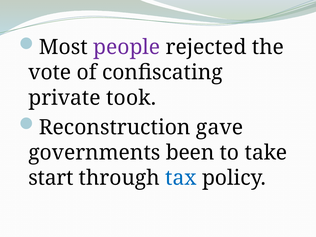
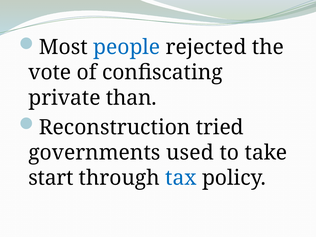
people colour: purple -> blue (127, 47)
took: took -> than (131, 98)
gave: gave -> tried (220, 127)
been: been -> used (190, 153)
